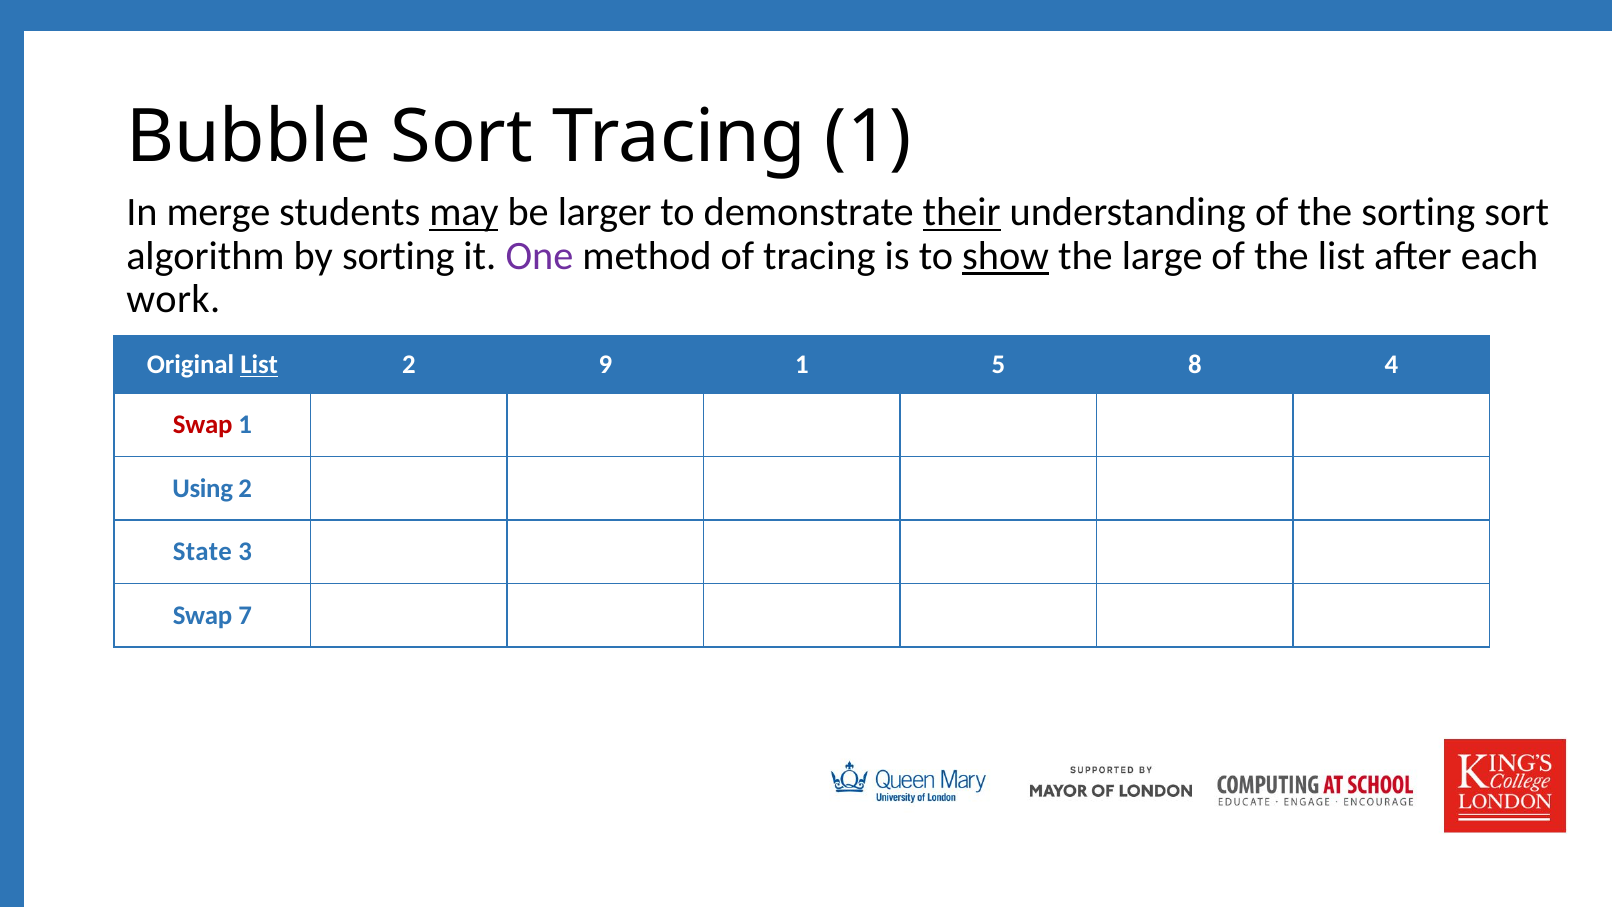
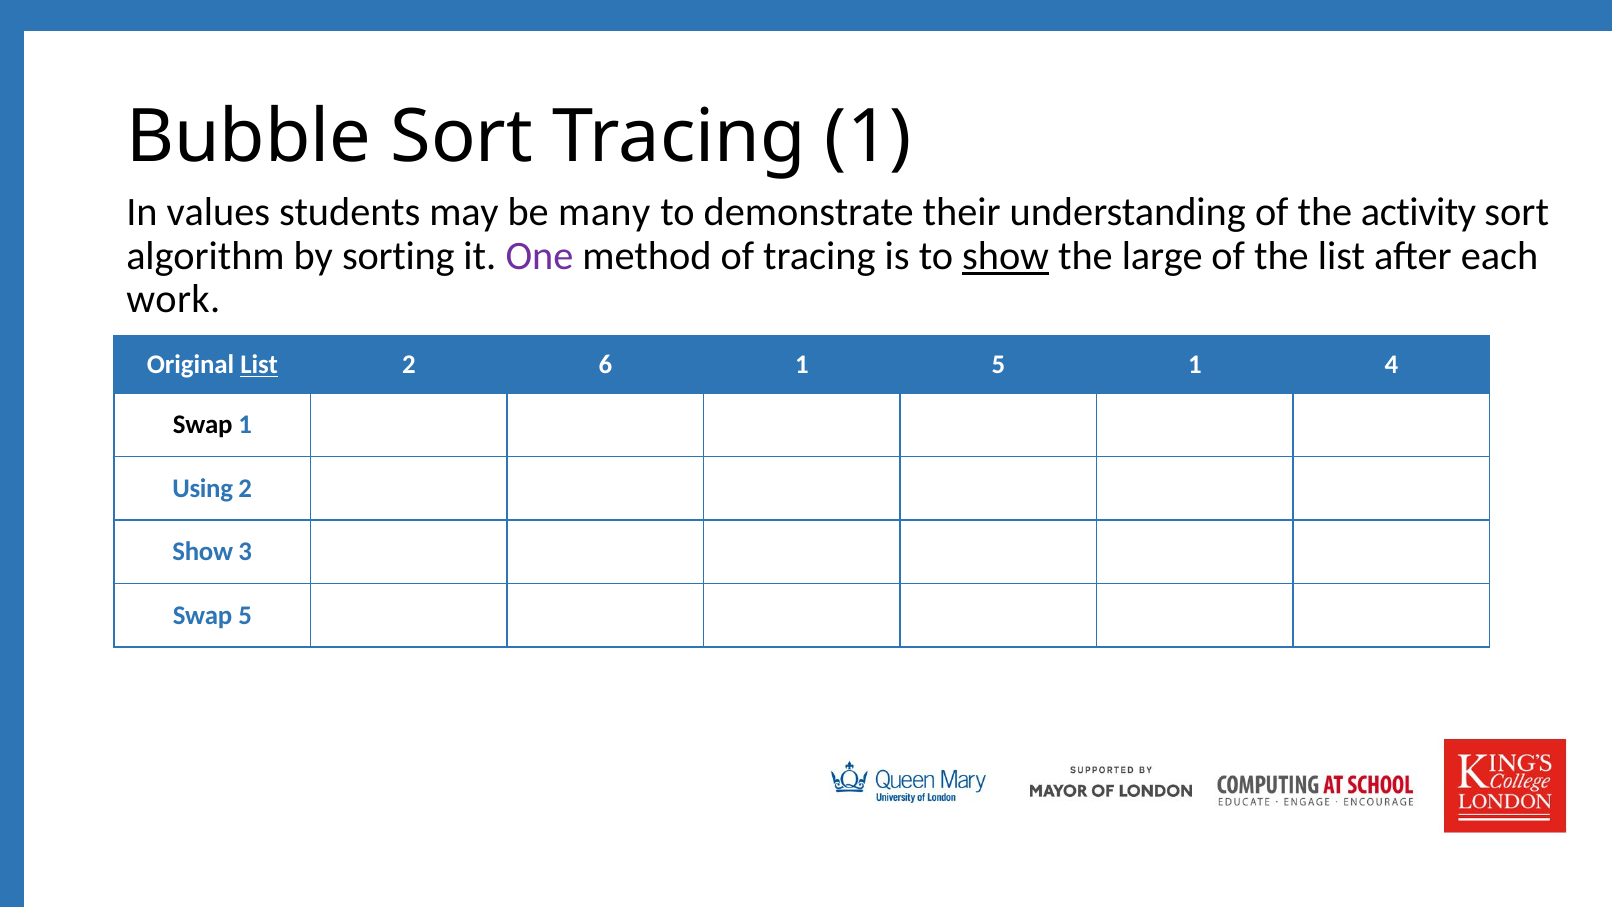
merge: merge -> values (218, 212)
may underline: present -> none (464, 212)
larger: larger -> many (604, 212)
their underline: present -> none (962, 212)
the sorting: sorting -> activity (1419, 212)
2 9: 9 -> 6 (605, 365)
1 5 8: 8 -> 1 (1195, 365)
Swap colour: red -> black (203, 425)
State: State -> Show (203, 552)
Swap 7: 7 -> 5 (245, 615)
